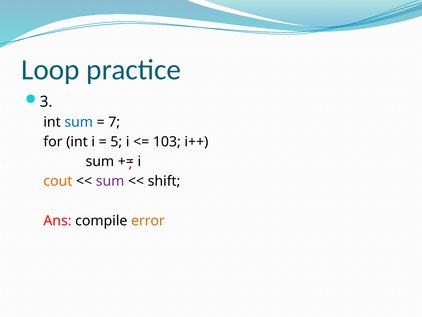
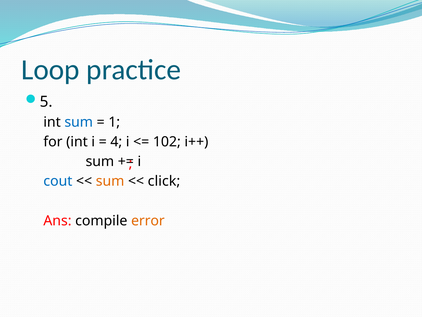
3: 3 -> 5 (46, 102)
7: 7 -> 1 (114, 122)
5: 5 -> 4 (116, 142)
103: 103 -> 102 (167, 142)
cout colour: orange -> blue (58, 181)
sum colour: purple -> orange (110, 181)
shift: shift -> click (164, 181)
